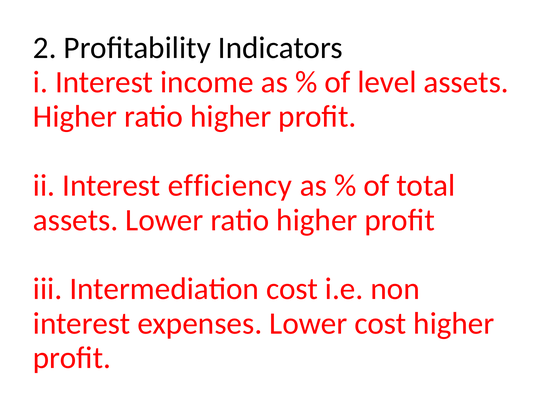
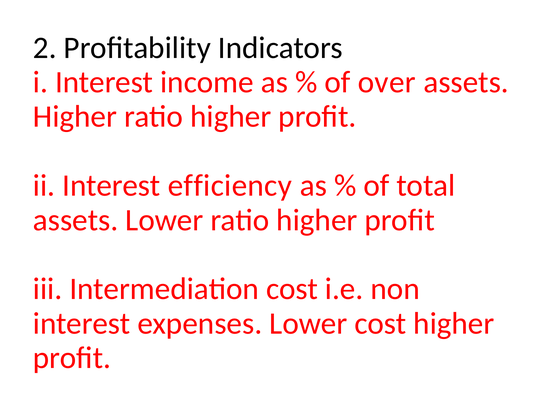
level: level -> over (387, 82)
